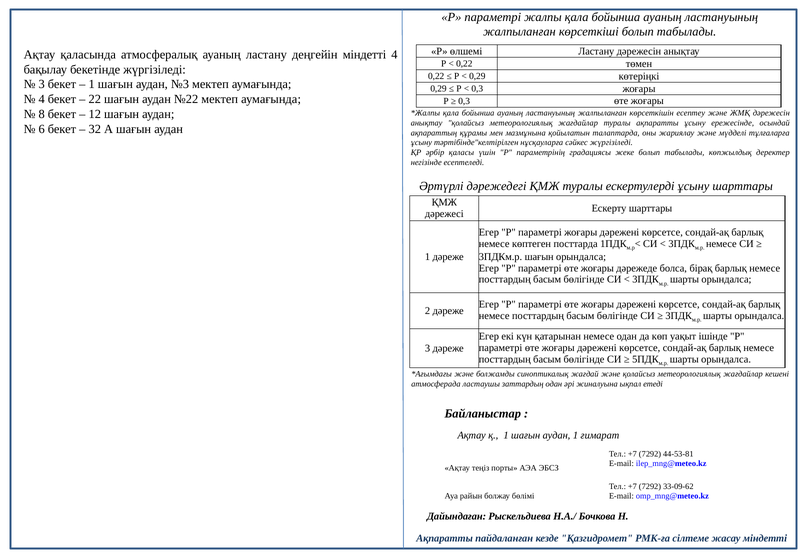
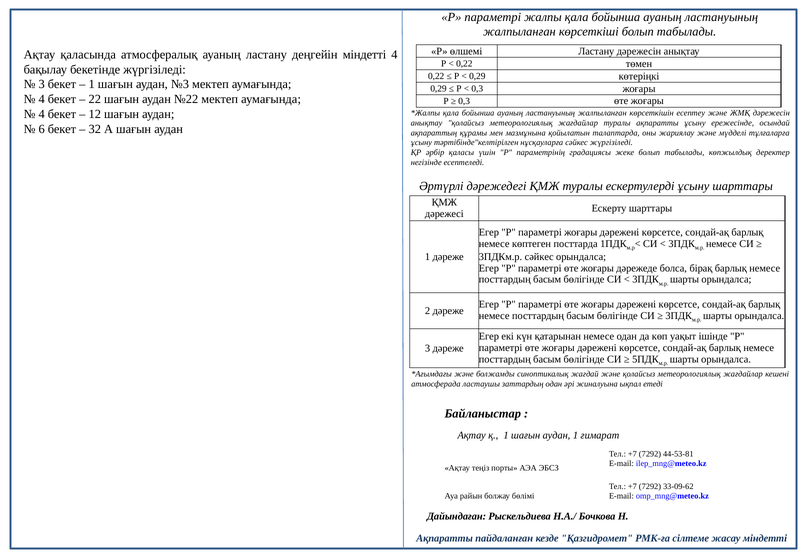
8: 8 -> 4 (42, 114)
3ПДКм.р шағын: шағын -> сәйкес (539, 257)
